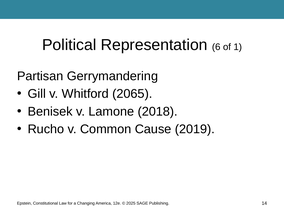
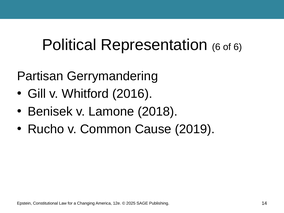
of 1: 1 -> 6 (238, 47)
2065: 2065 -> 2016 (132, 94)
